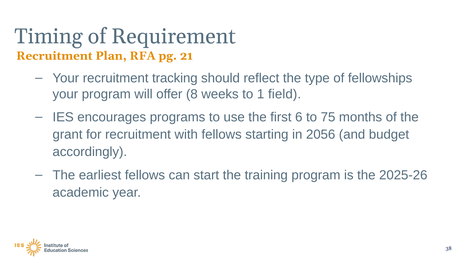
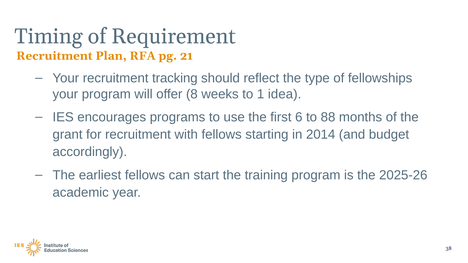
field: field -> idea (285, 94)
75: 75 -> 88 (328, 117)
2056: 2056 -> 2014 (321, 135)
